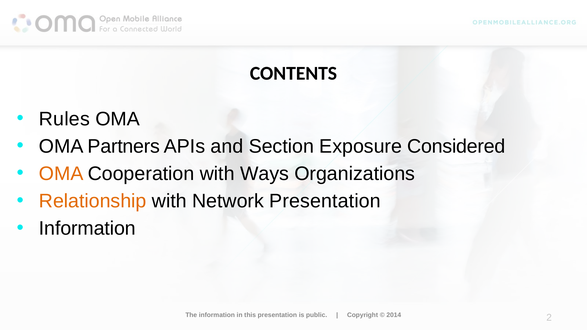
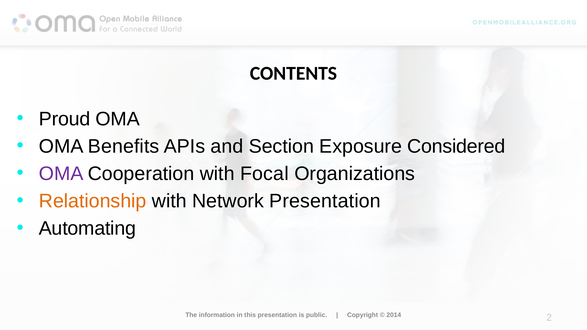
Rules: Rules -> Proud (65, 119)
Partners: Partners -> Benefits (124, 146)
OMA colour: orange -> purple (61, 174)
Ways: Ways -> Focal (264, 174)
Information: Information -> Automating (87, 229)
